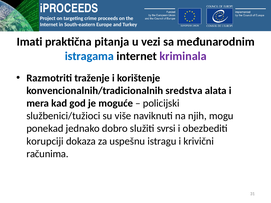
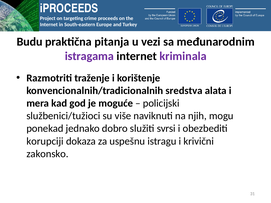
Imati: Imati -> Budu (30, 42)
istragama colour: blue -> purple (89, 56)
računima: računima -> zakonsko (47, 154)
